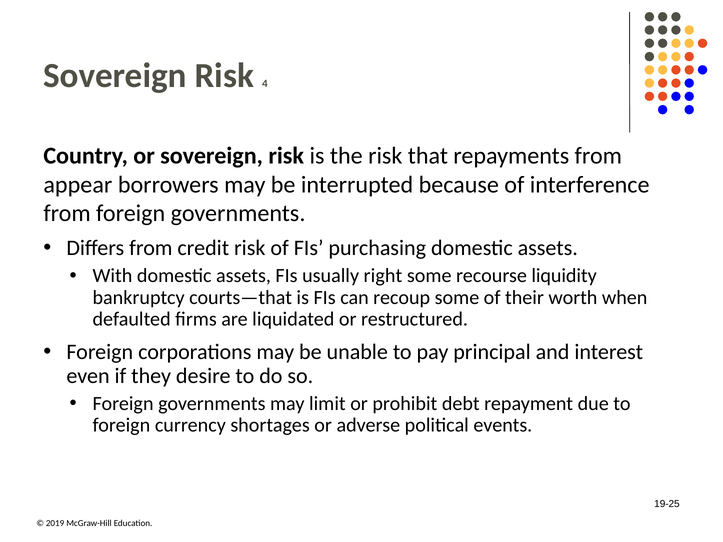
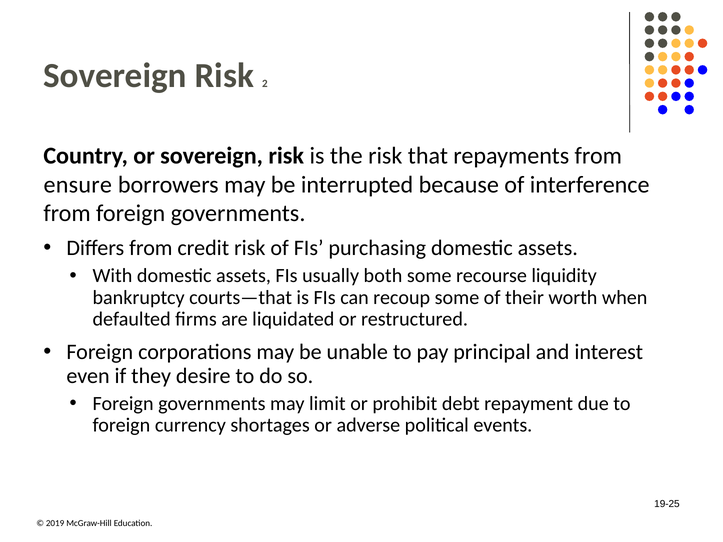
4: 4 -> 2 (265, 84)
appear: appear -> ensure (78, 185)
right: right -> both (383, 276)
